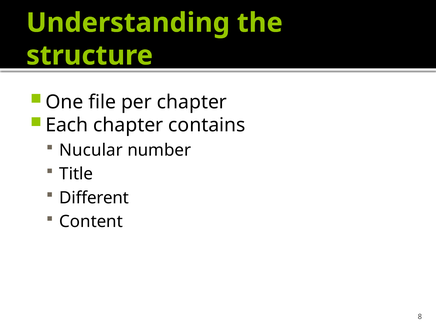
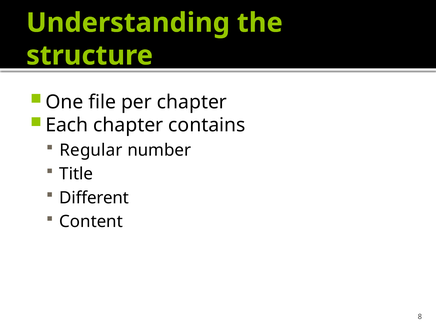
Nucular: Nucular -> Regular (91, 150)
